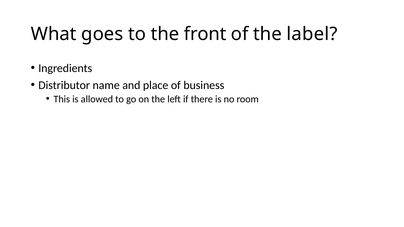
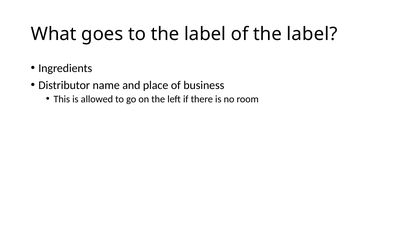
to the front: front -> label (205, 34)
